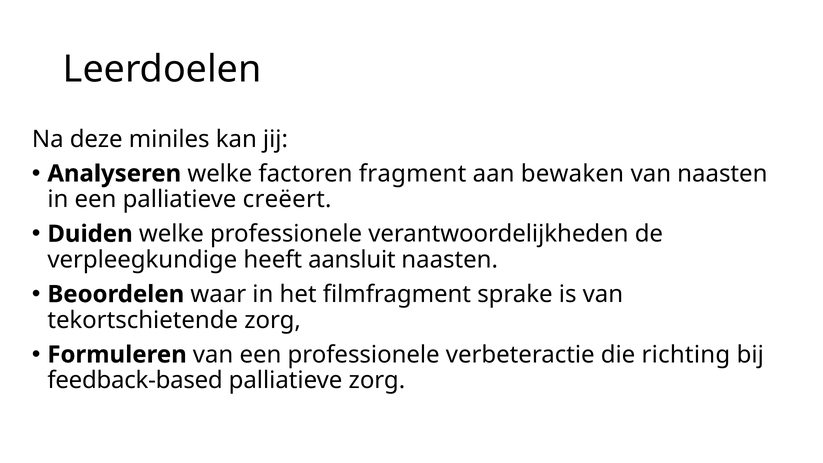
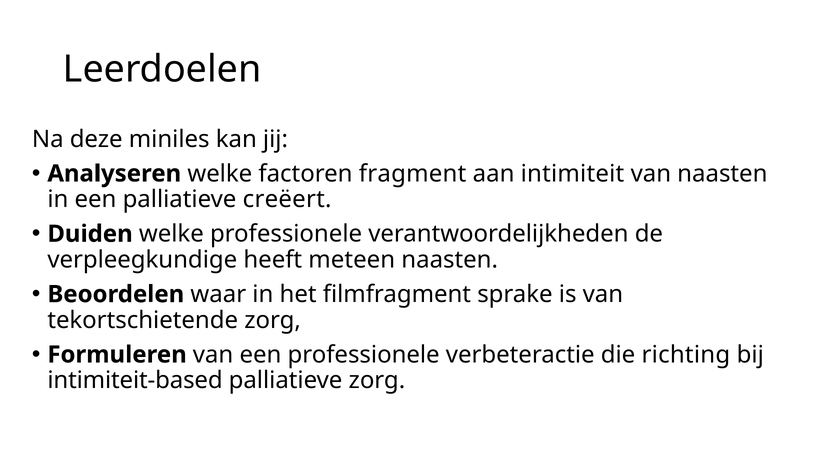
bewaken: bewaken -> intimiteit (572, 174)
aansluit: aansluit -> meteen (352, 260)
feedback‑based: feedback‑based -> intimiteit‑based (135, 380)
